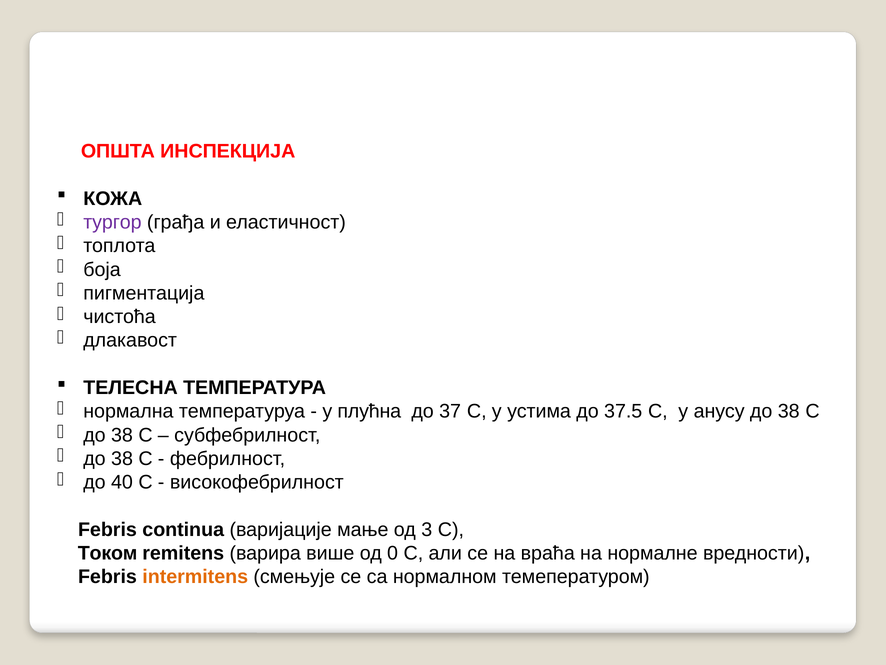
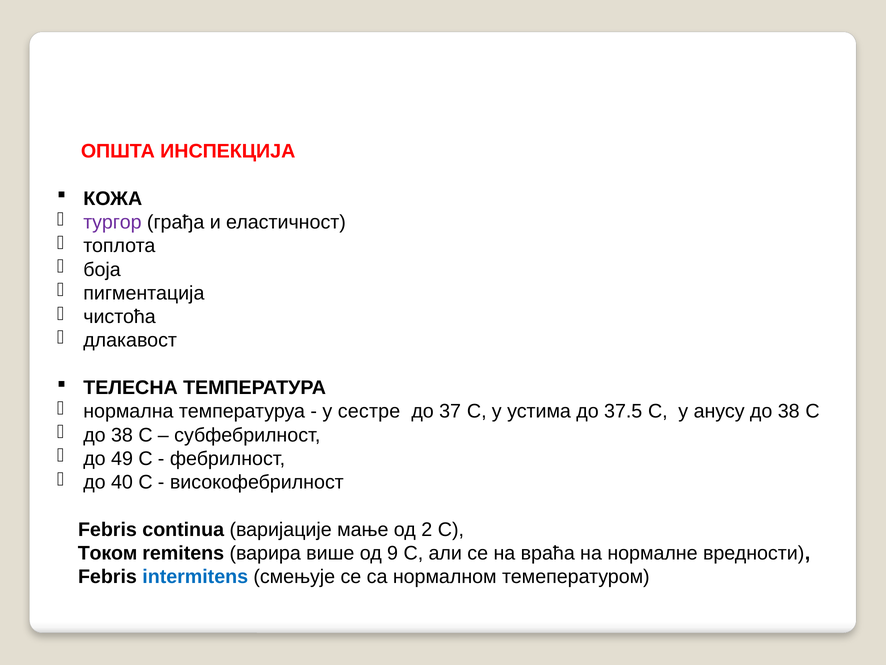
плућна: плућна -> сестре (369, 411)
38: 38 -> 49 (122, 458)
3: 3 -> 2 (427, 529)
0: 0 -> 9 (393, 553)
intermitens colour: orange -> blue (195, 576)
